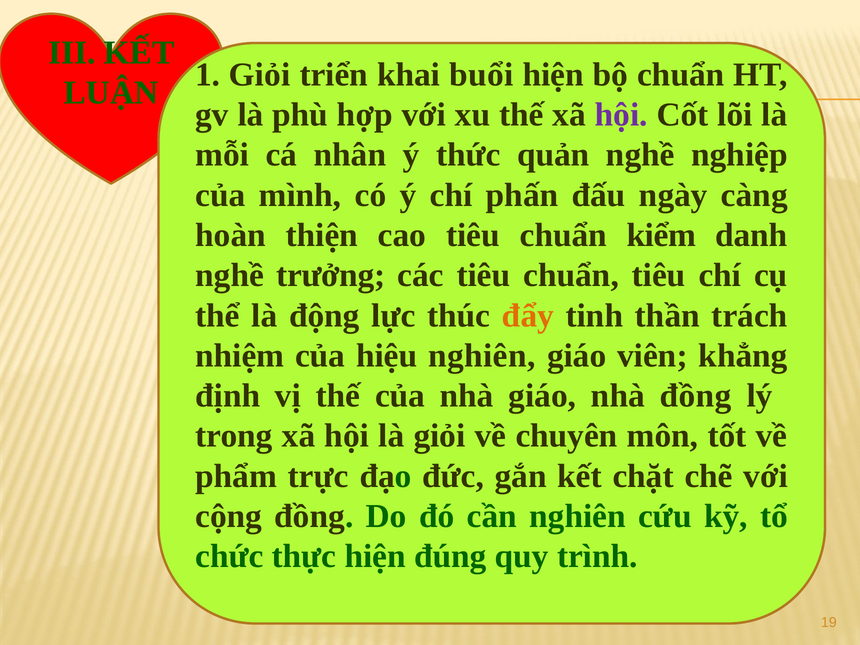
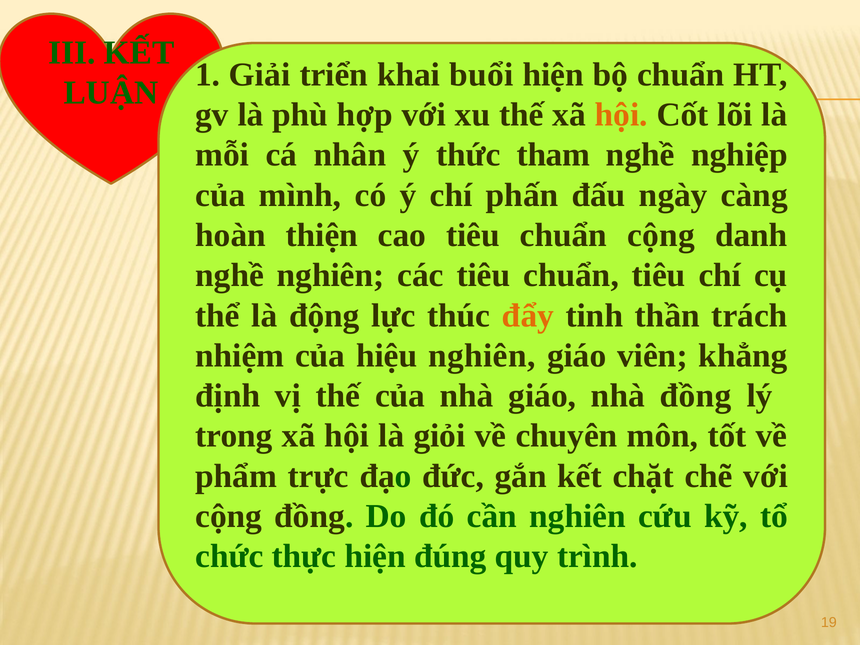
1 Giỏi: Giỏi -> Giải (260, 75)
hội colour: purple -> orange (621, 115)
quản: quản -> tham (554, 155)
chuẩn kiểm: kiểm -> cộng (661, 235)
nghề trưởng: trưởng -> nghiên (331, 275)
